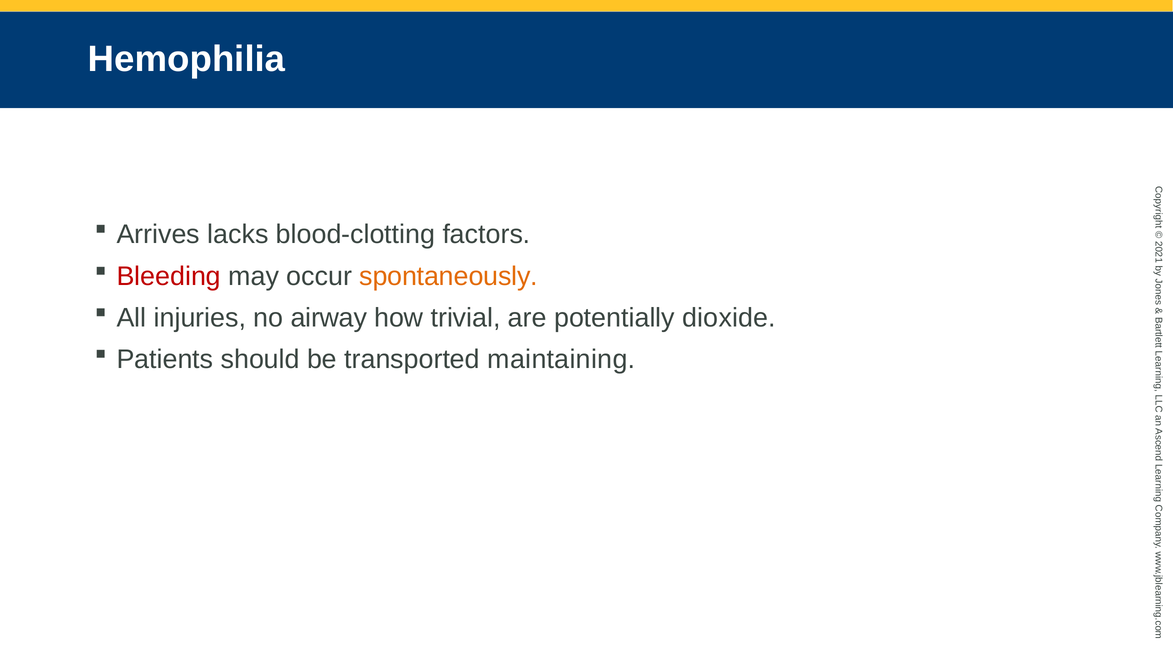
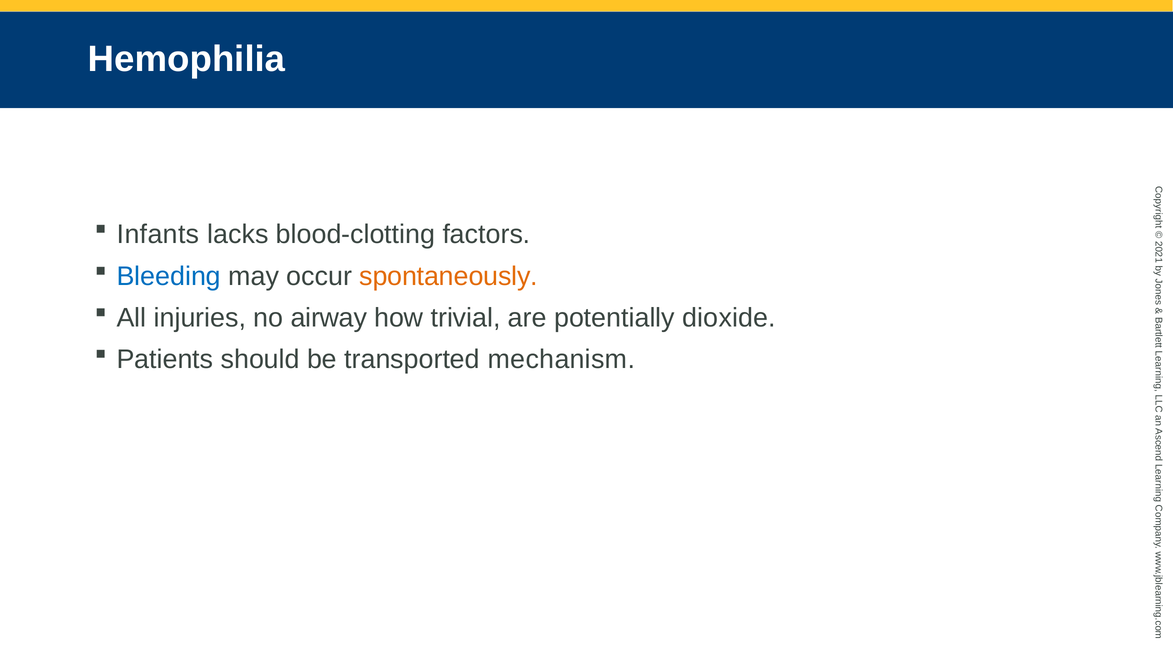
Arrives: Arrives -> Infants (158, 234)
Bleeding colour: red -> blue (169, 276)
maintaining: maintaining -> mechanism (561, 359)
